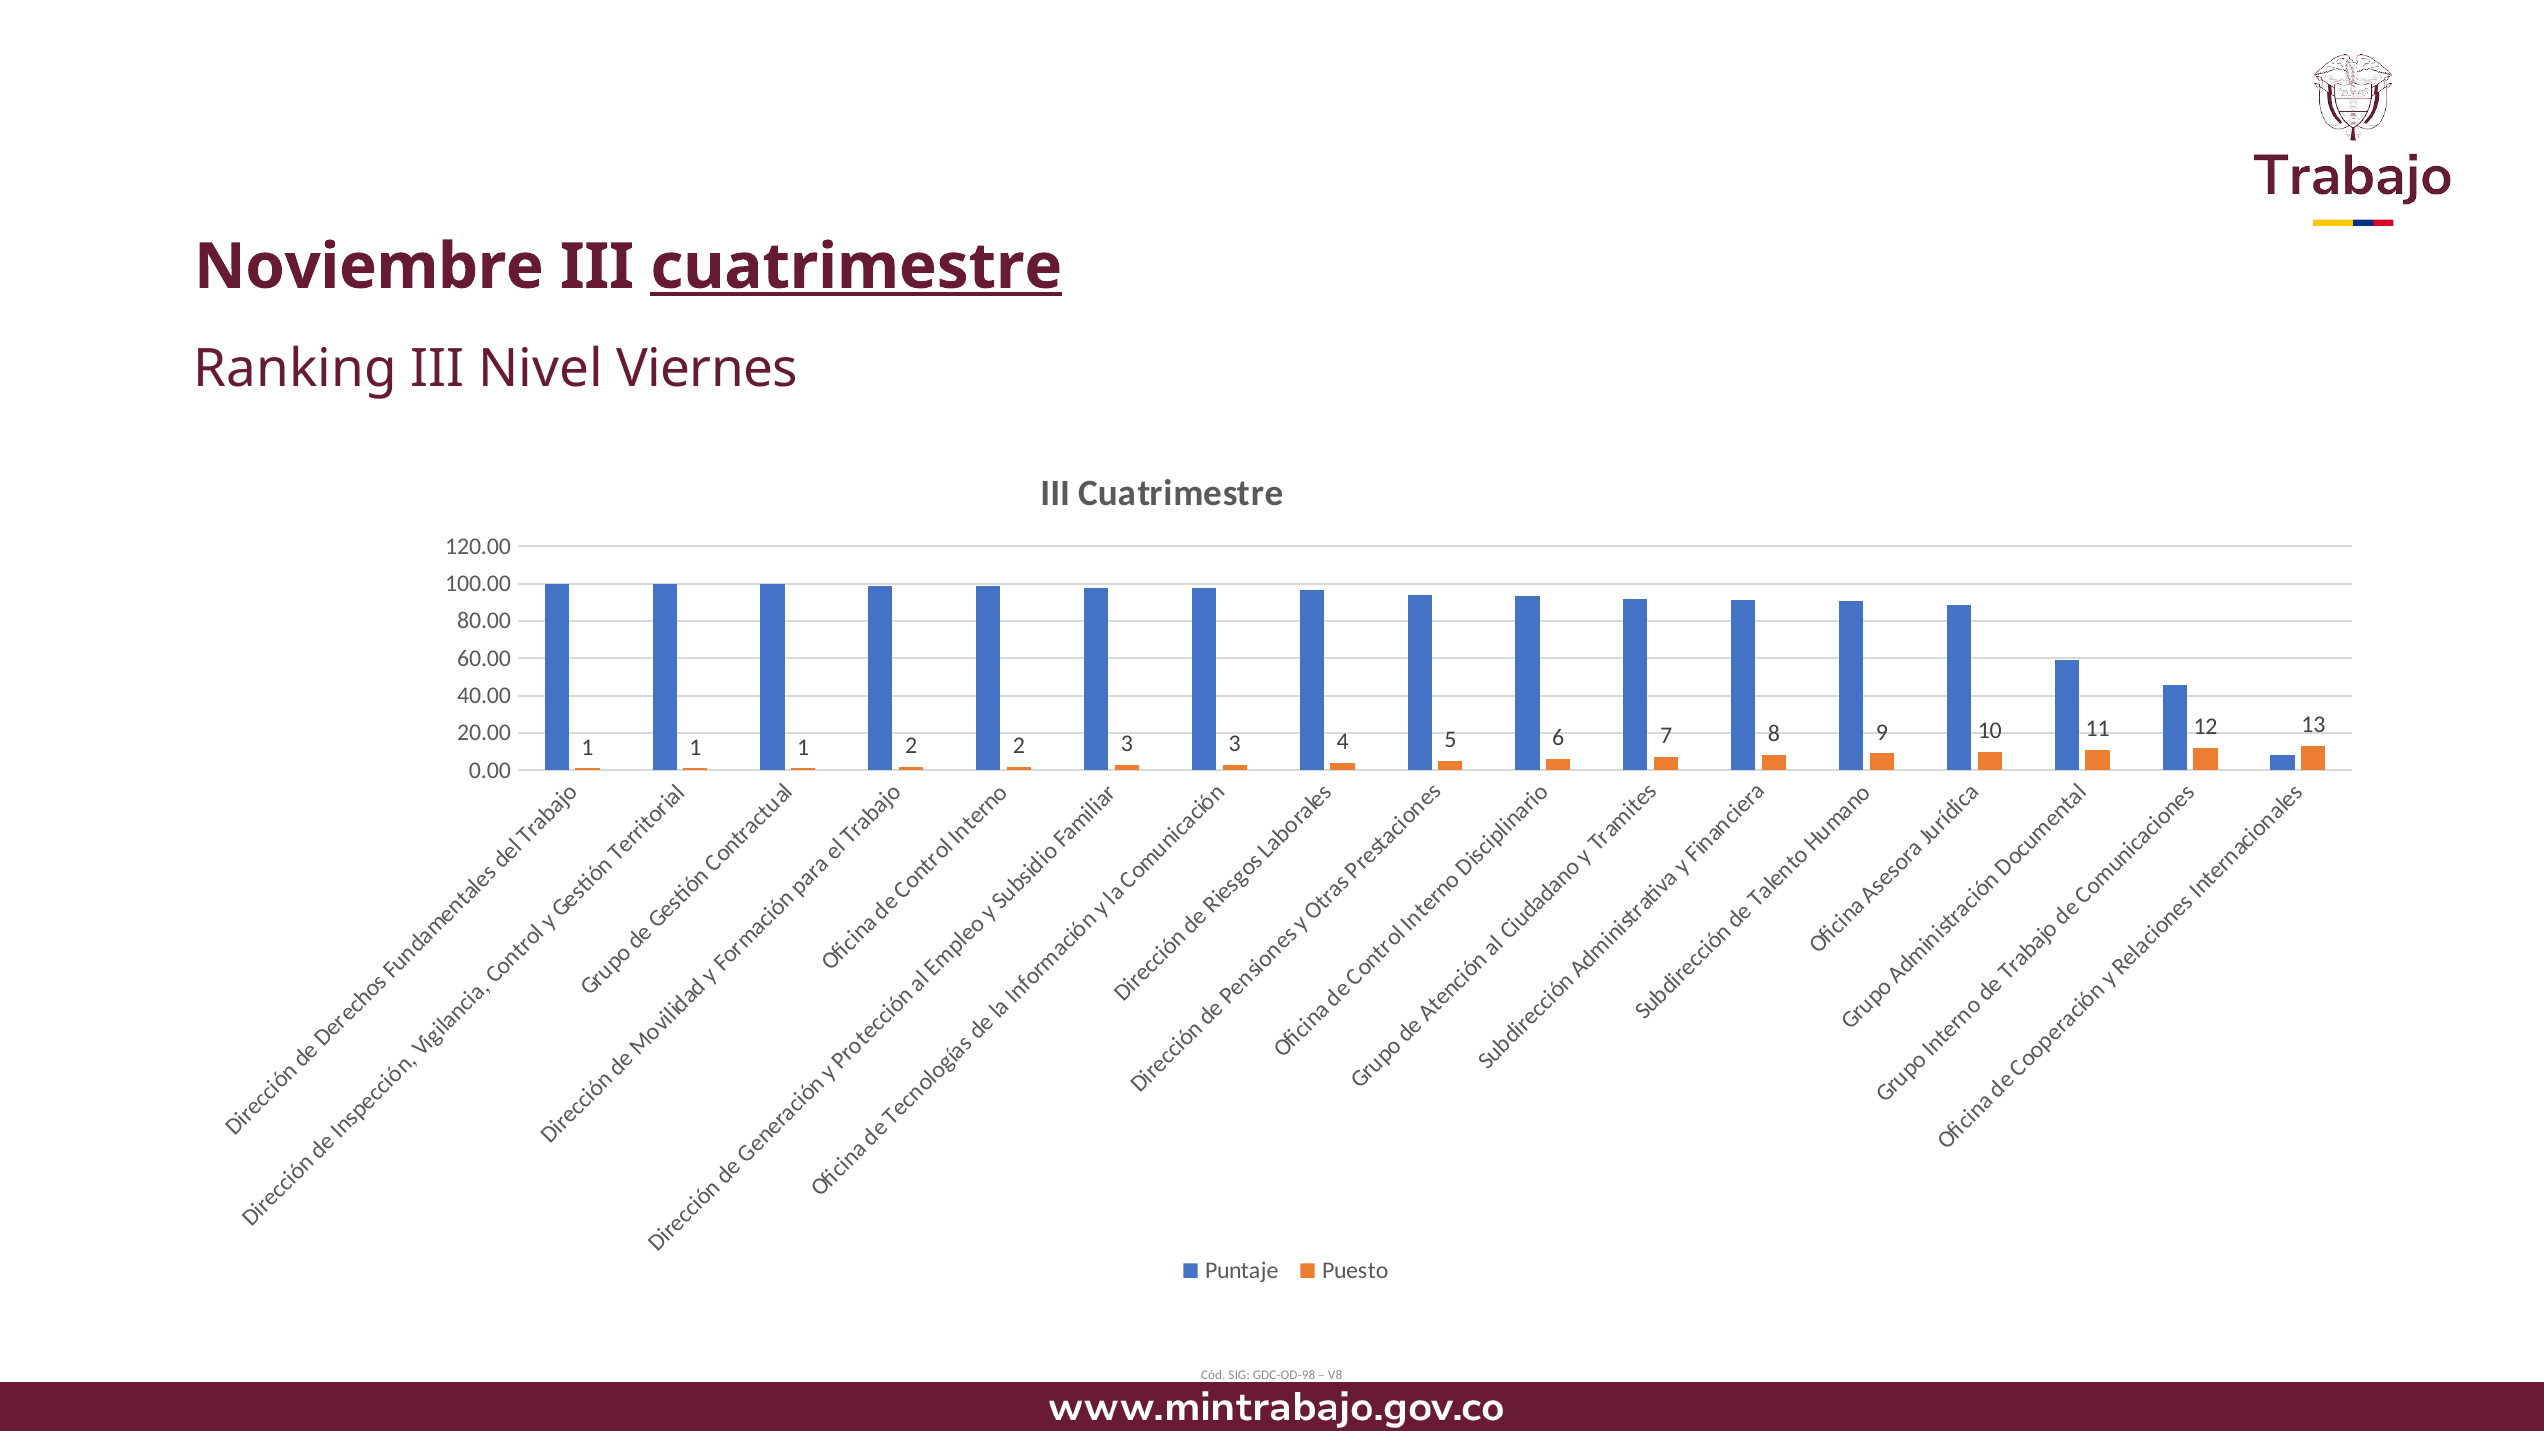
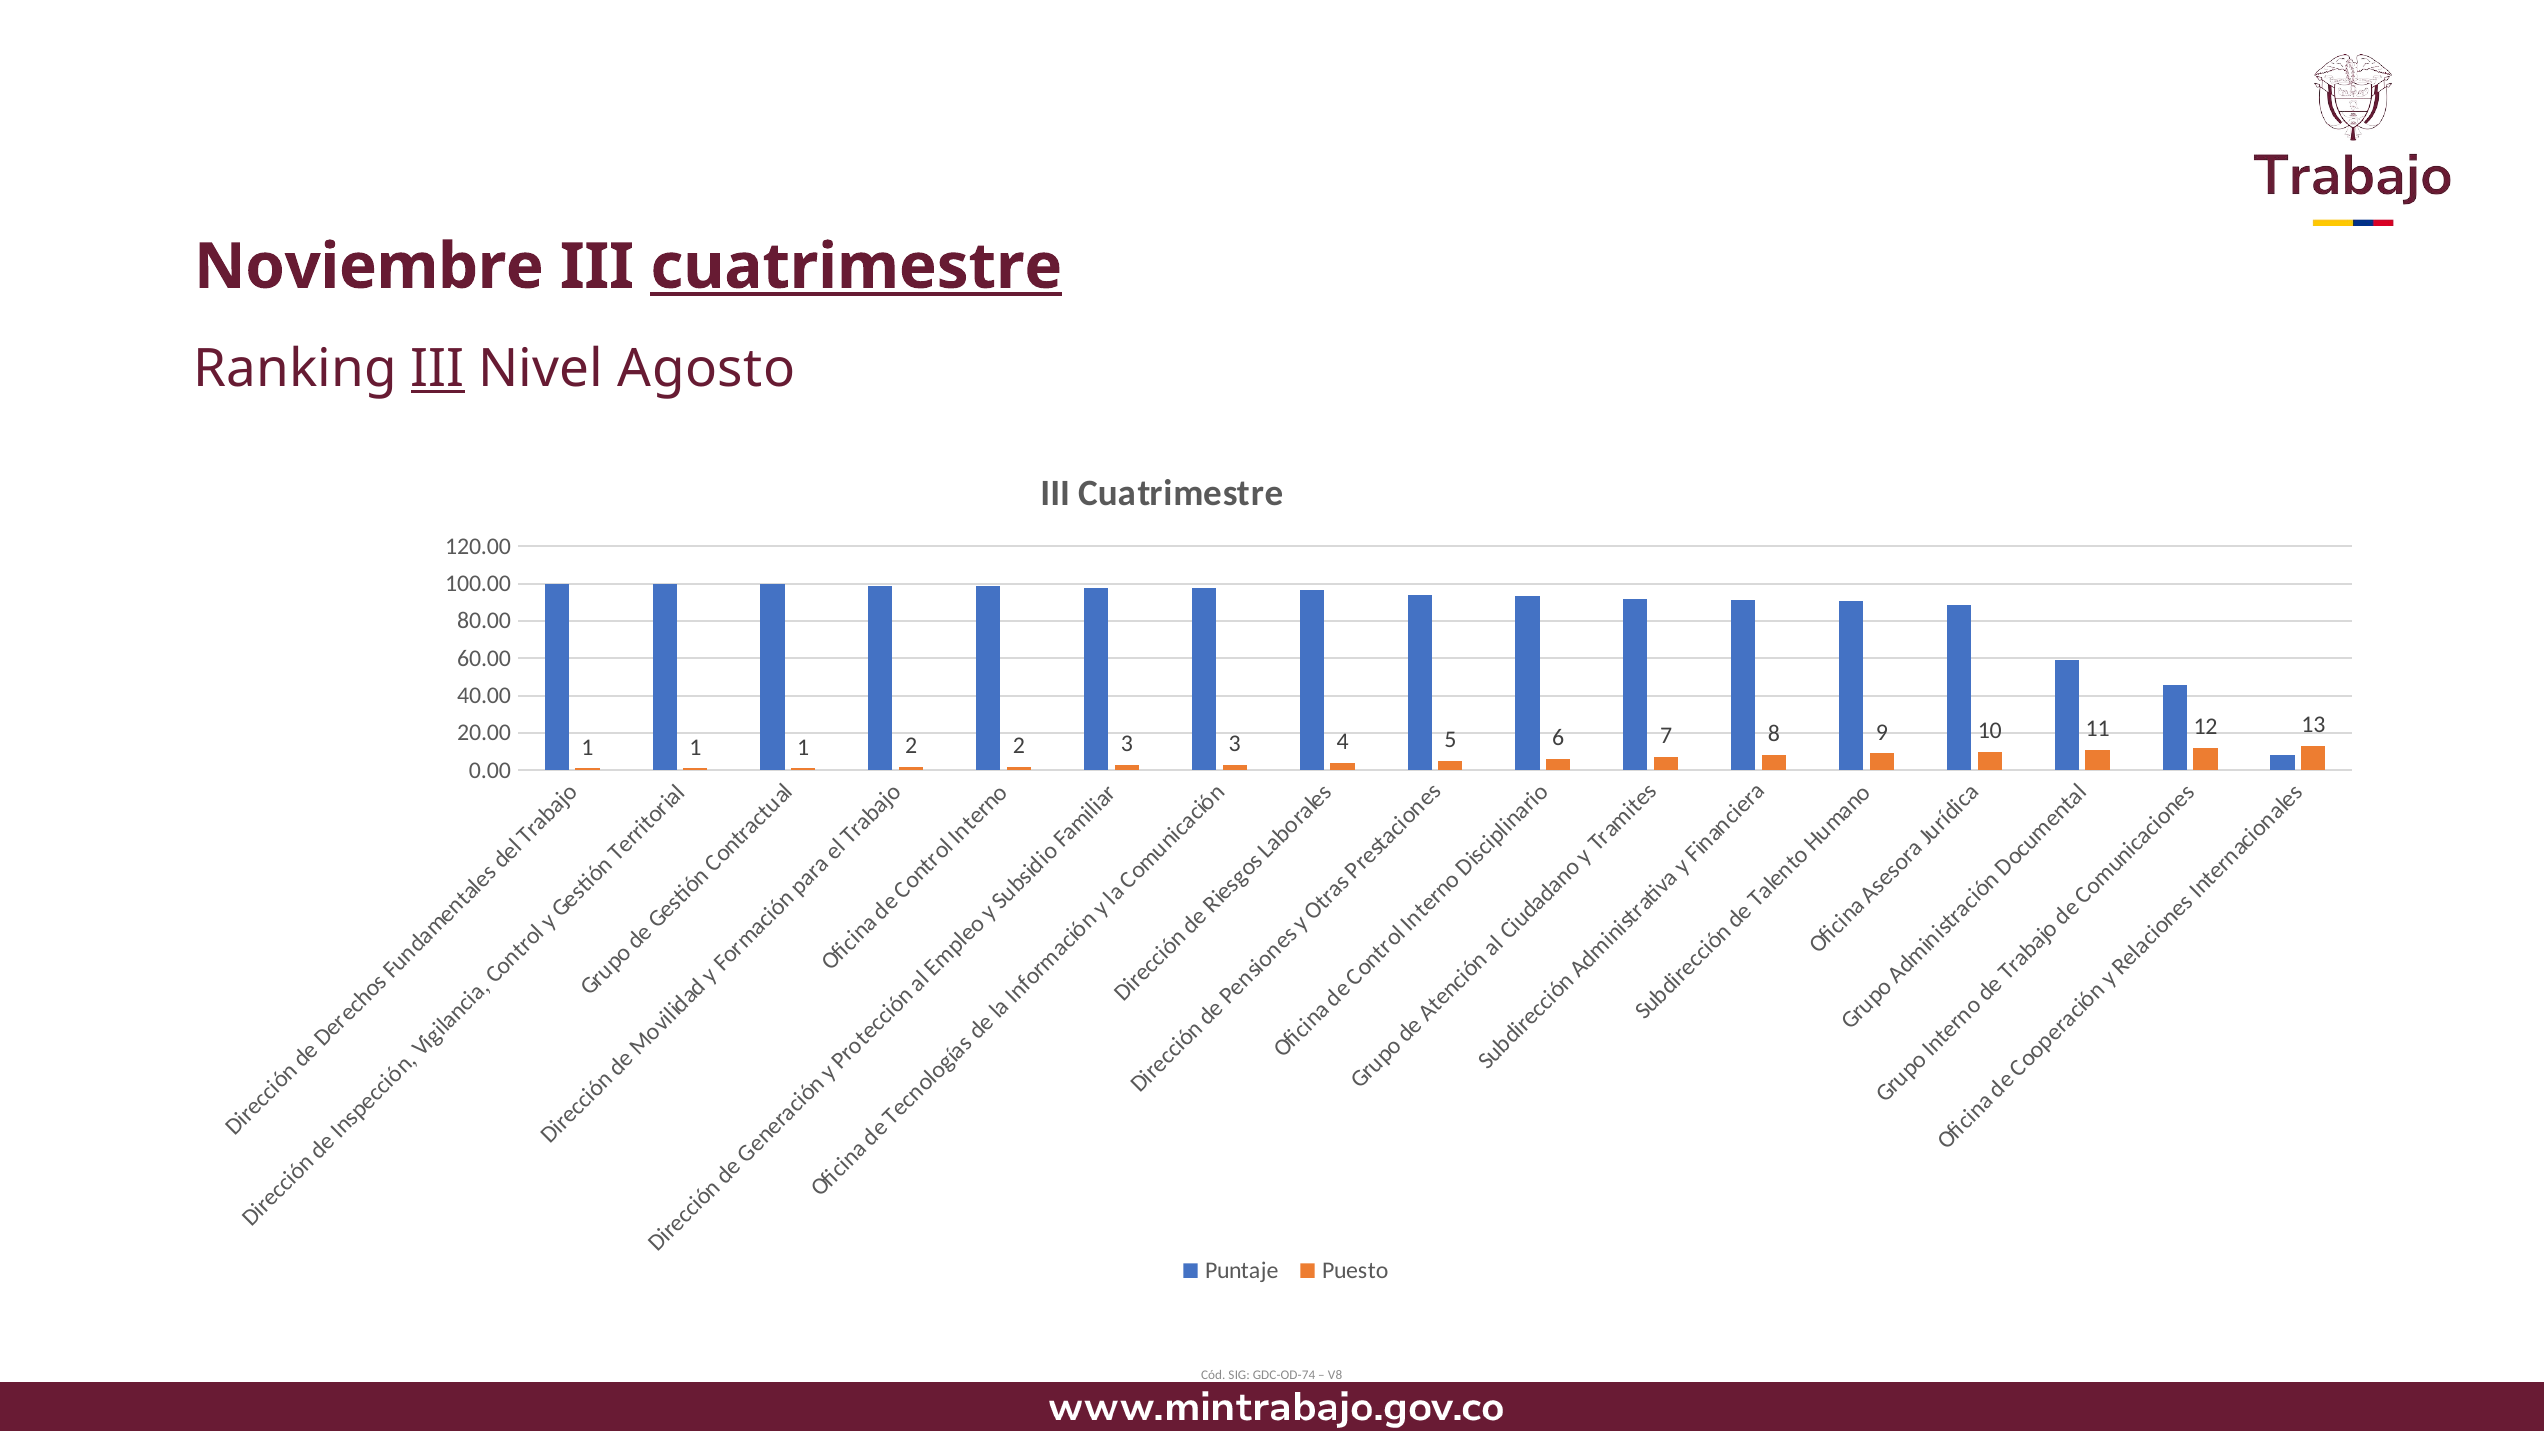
III underline: none -> present (438, 369)
Viernes: Viernes -> Agosto (707, 369)
GDC-OD-98: GDC-OD-98 -> GDC-OD-74 (1284, 1375)
